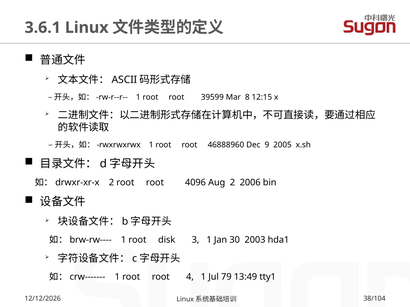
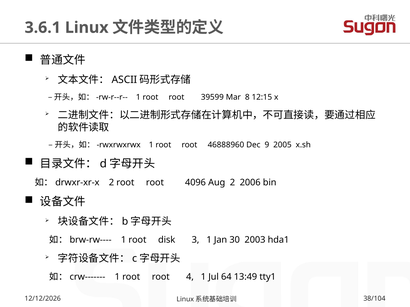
79: 79 -> 64 (226, 277)
